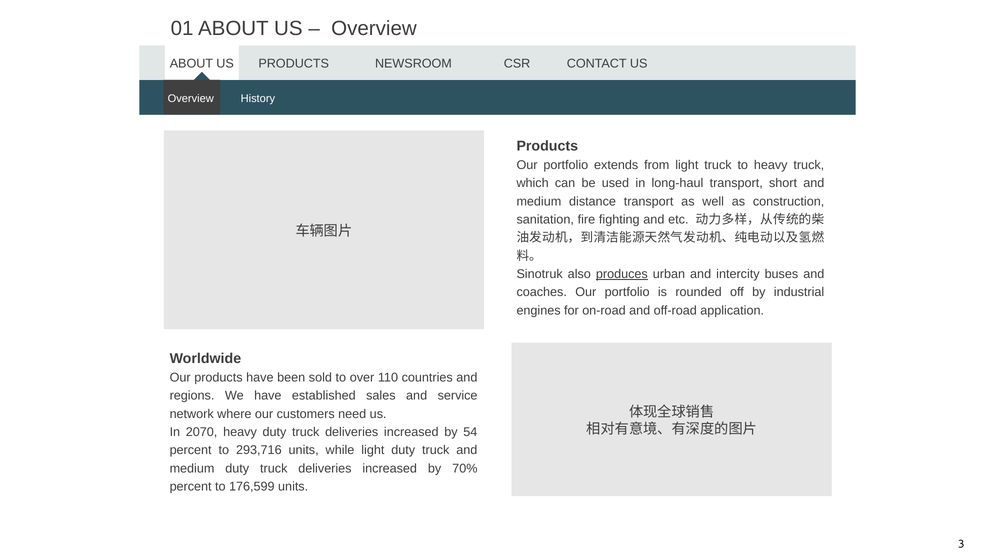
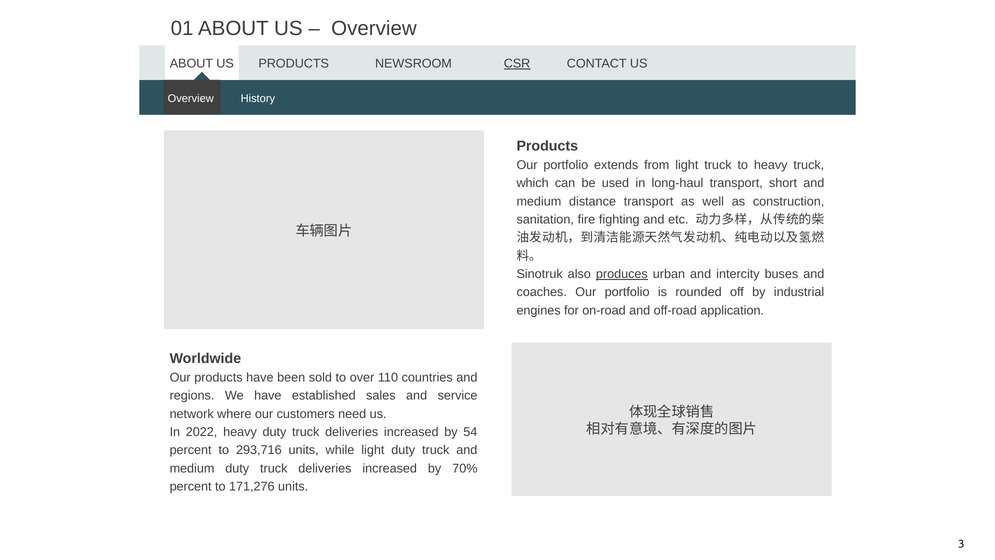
CSR underline: none -> present (517, 64)
2070: 2070 -> 2022 (202, 432)
176,599: 176,599 -> 171,276 (252, 486)
